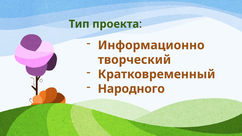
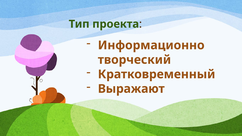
Народного: Народного -> Выражают (131, 89)
